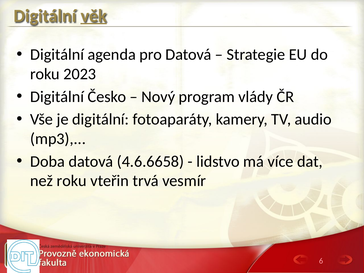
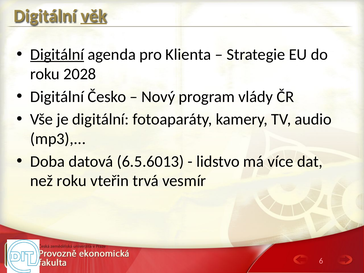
Digitální underline: none -> present (57, 55)
pro Datová: Datová -> Klienta (188, 55)
2023: 2023 -> 2028 (80, 74)
4.6.6658: 4.6.6658 -> 6.5.6013 (150, 161)
